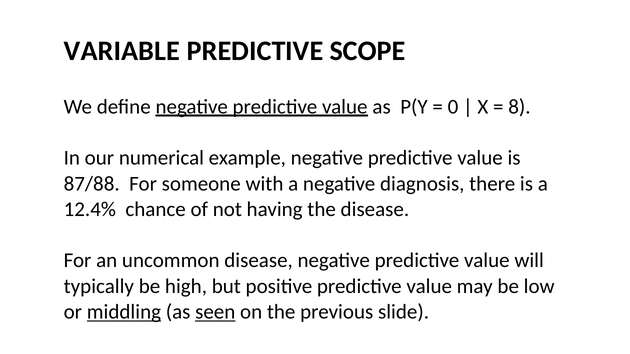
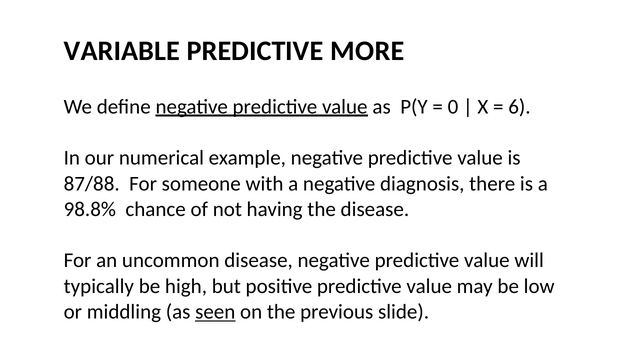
SCOPE: SCOPE -> MORE (367, 51)
8: 8 -> 6 (519, 107)
12.4%: 12.4% -> 98.8% (90, 210)
middling underline: present -> none (124, 312)
